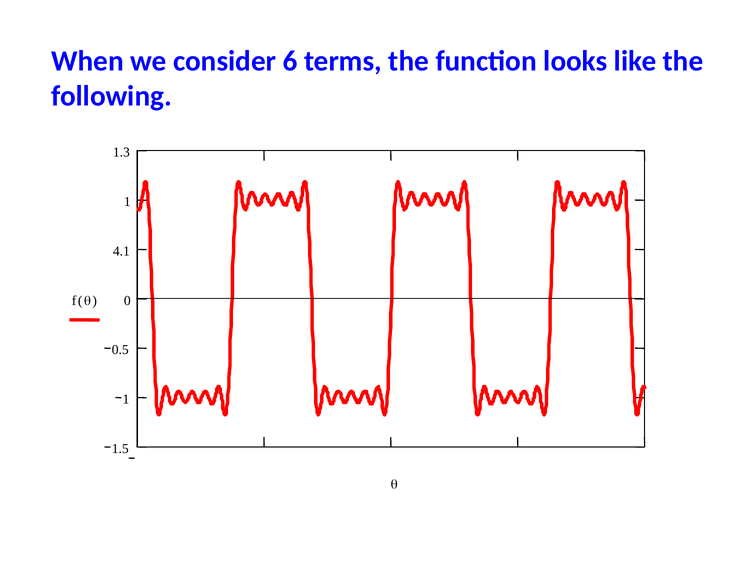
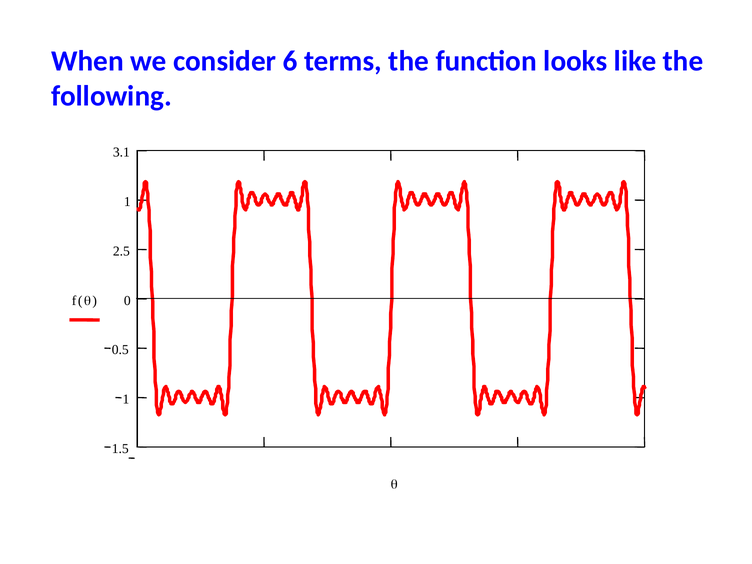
1.3: 1.3 -> 3.1 (121, 152)
4.1: 4.1 -> 2.5 (121, 251)
